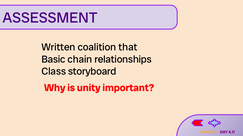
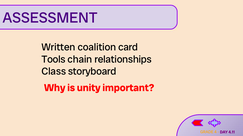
that: that -> card (128, 47)
Basic: Basic -> Tools (53, 60)
